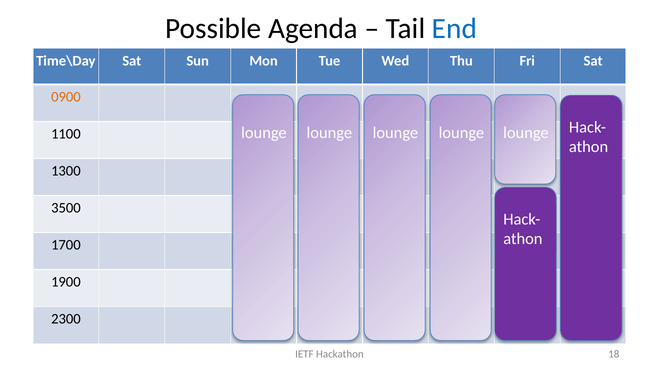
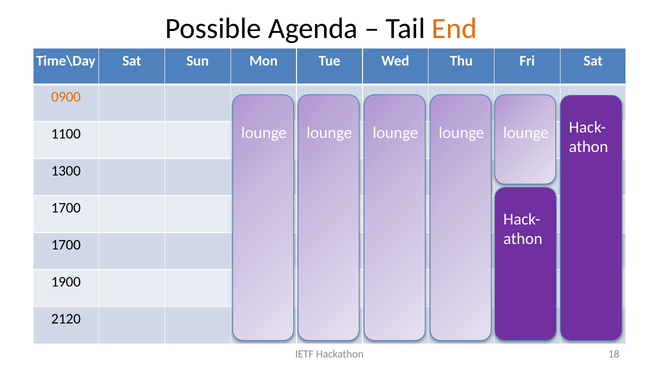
End colour: blue -> orange (454, 29)
3500: 3500 -> 1700 (66, 208)
2300: 2300 -> 2120 (66, 319)
